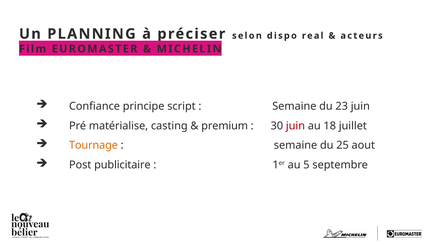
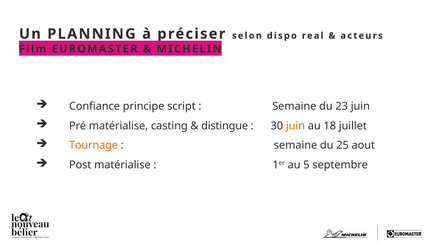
premium: premium -> distingue (225, 126)
juin colour: red -> orange (295, 126)
Post publicitaire: publicitaire -> matérialise (122, 165)
